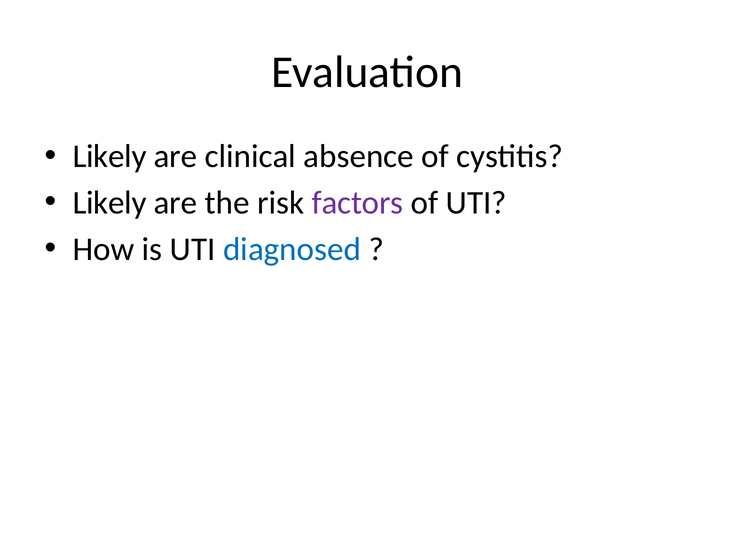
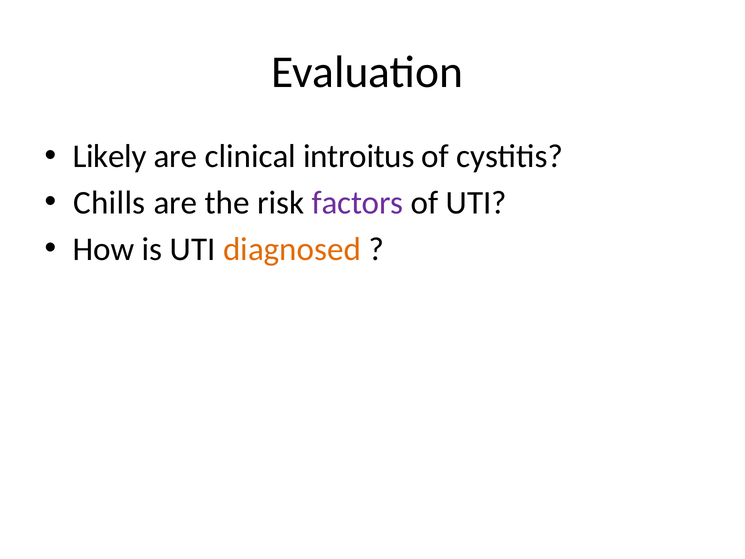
absence: absence -> introitus (359, 156)
Likely: Likely -> Chills (109, 203)
diagnosed colour: blue -> orange (292, 249)
